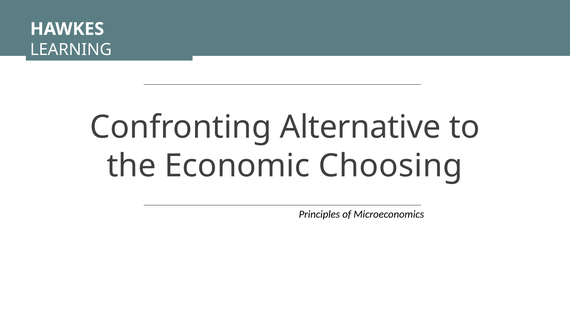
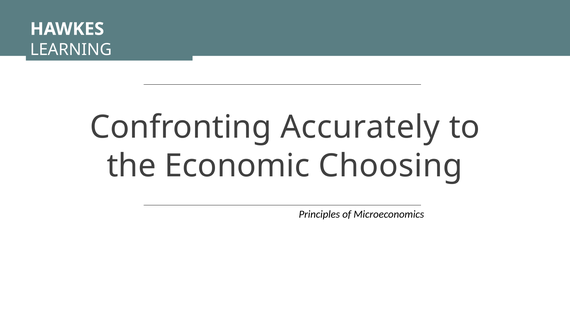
Alternative: Alternative -> Accurately (360, 127)
